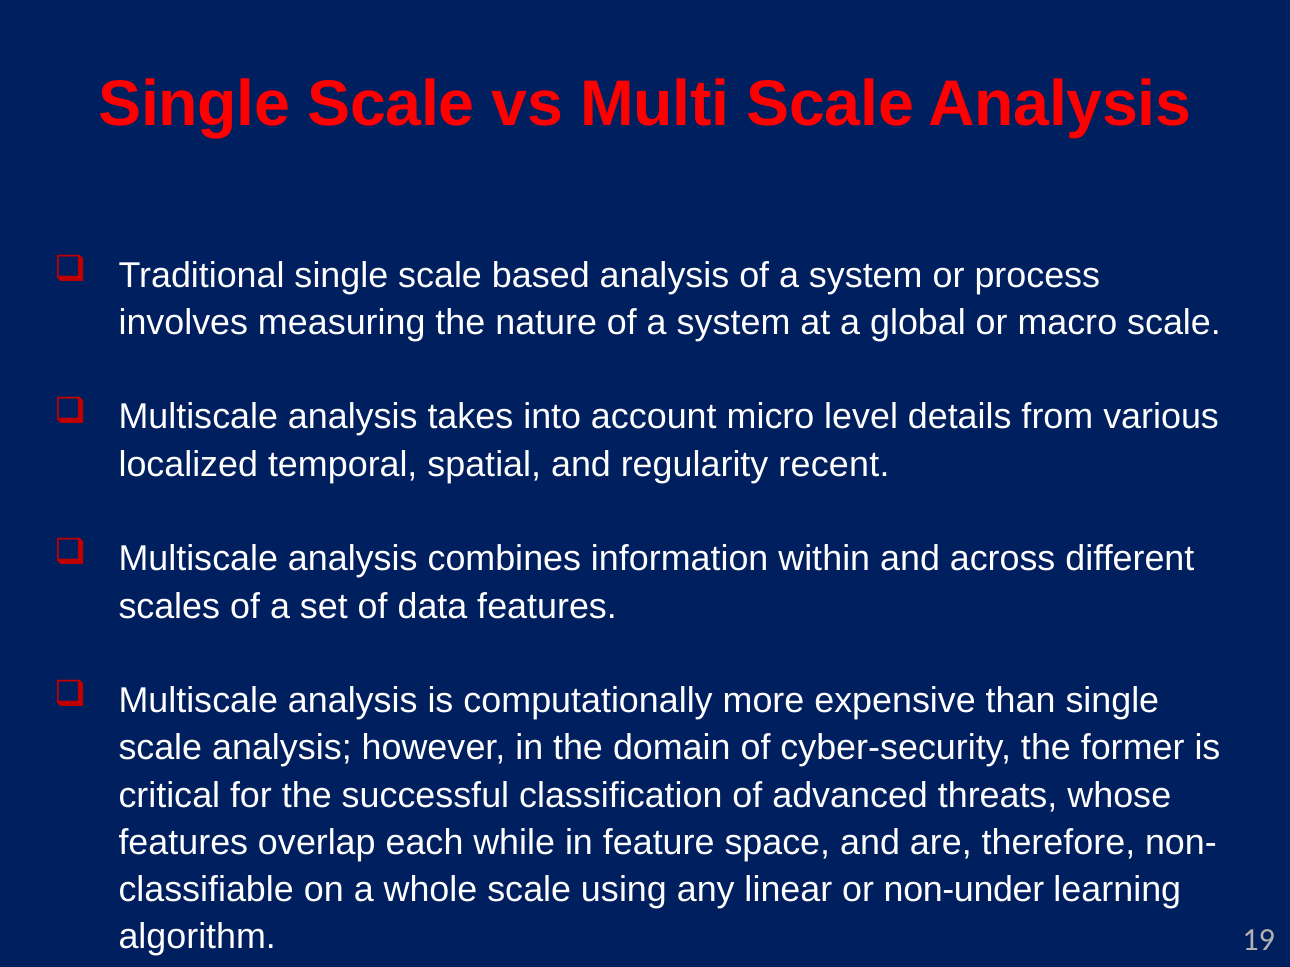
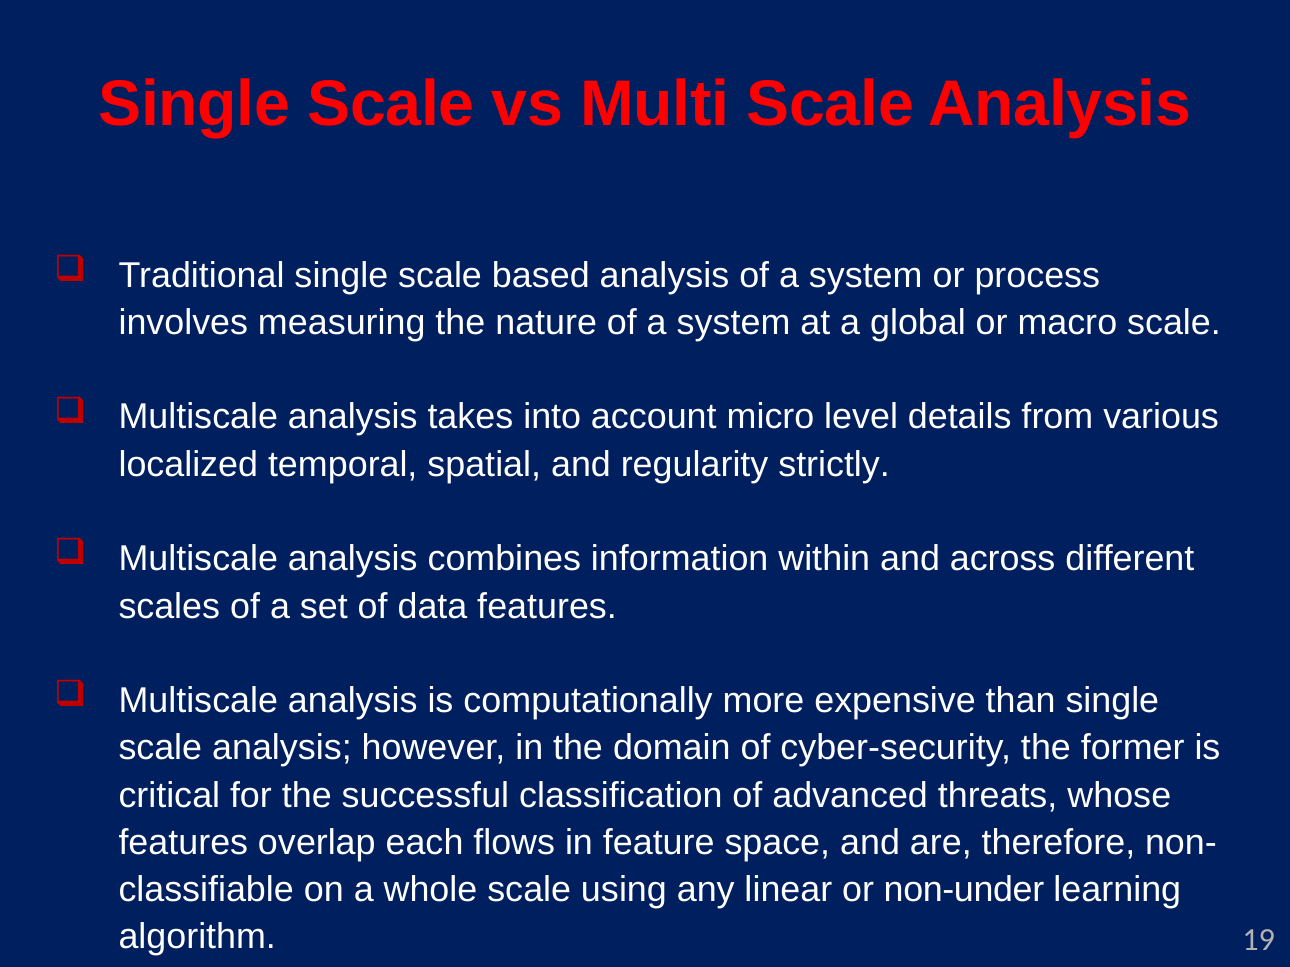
recent: recent -> strictly (834, 465)
while: while -> flows (514, 843)
